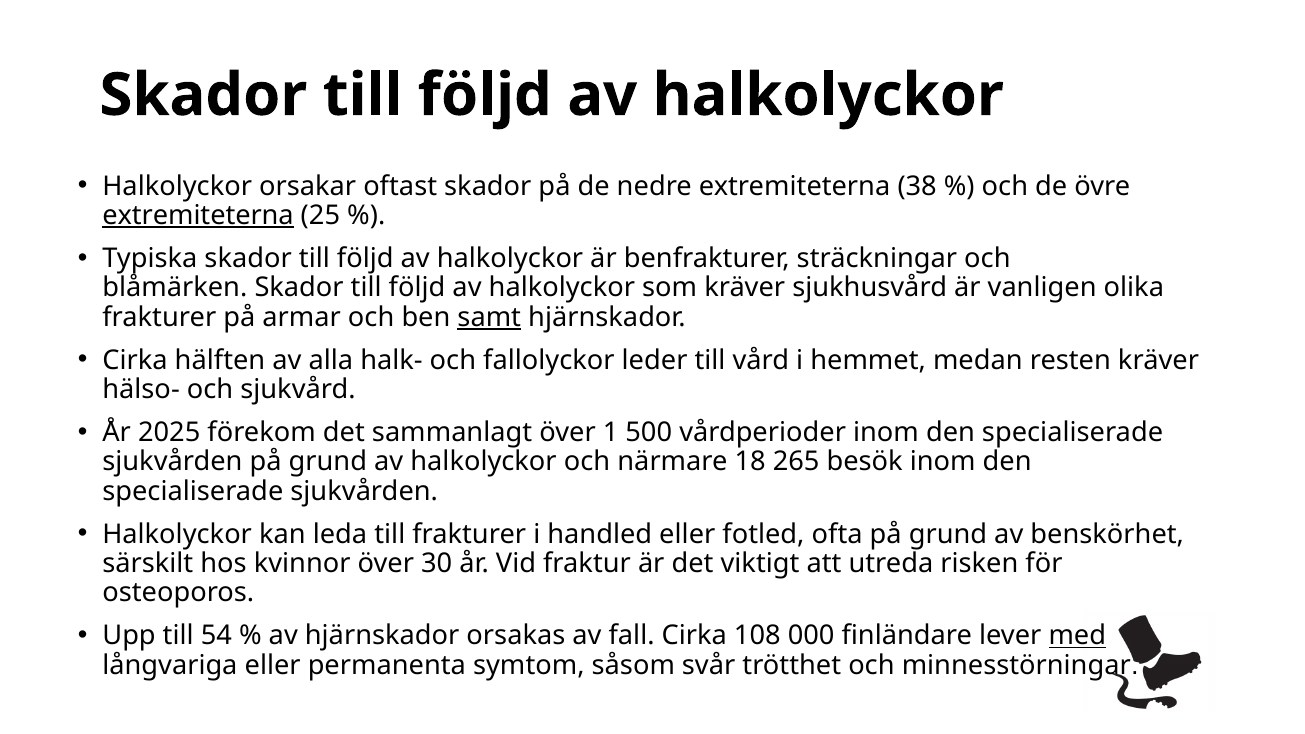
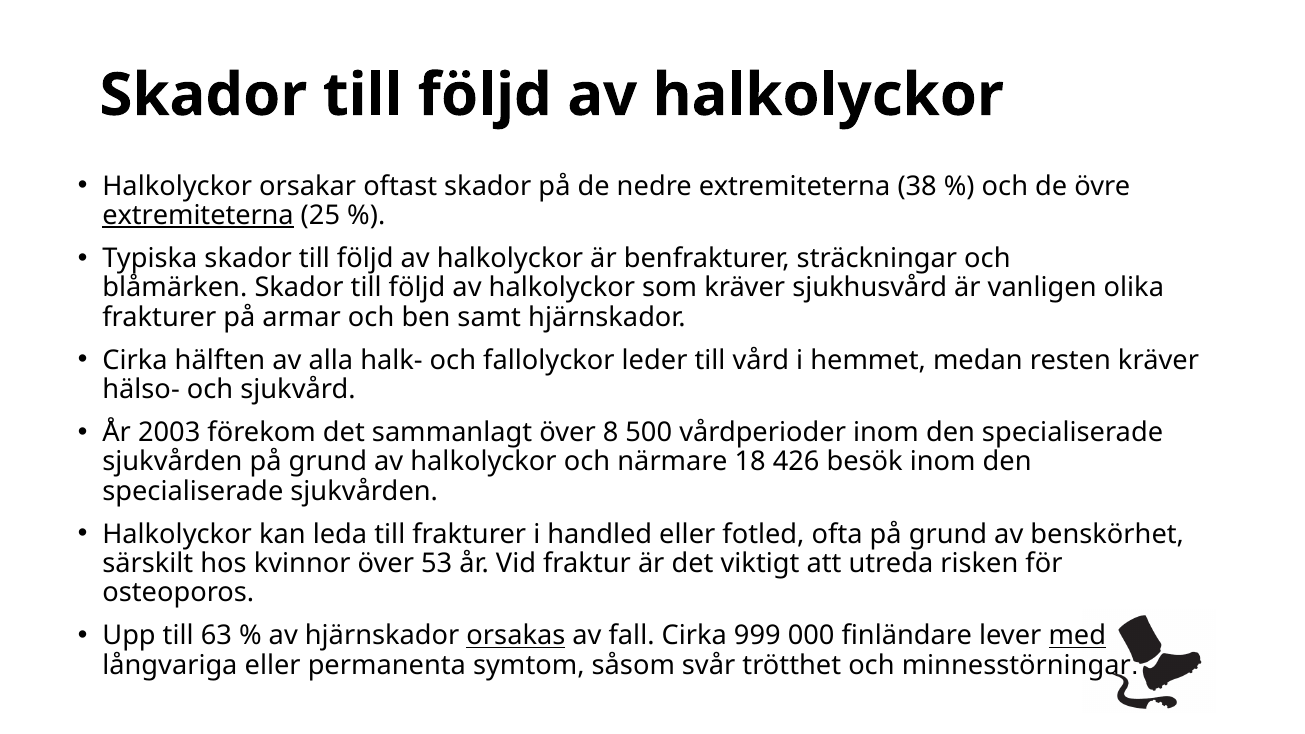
samt underline: present -> none (489, 317)
2025: 2025 -> 2003 (169, 432)
1: 1 -> 8 (611, 432)
265: 265 -> 426 (796, 462)
30: 30 -> 53 (437, 563)
54: 54 -> 63 (216, 636)
orsakas underline: none -> present (516, 636)
108: 108 -> 999 (757, 636)
